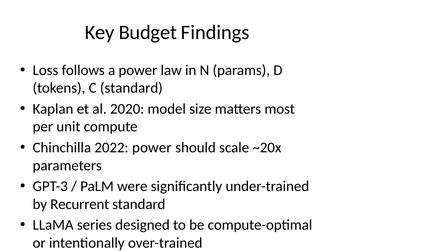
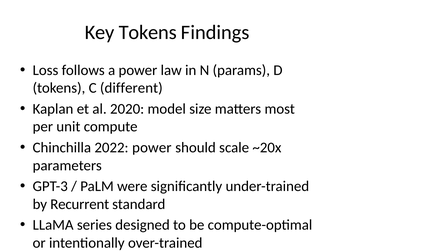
Key Budget: Budget -> Tokens (148, 32)
C standard: standard -> different (131, 88)
